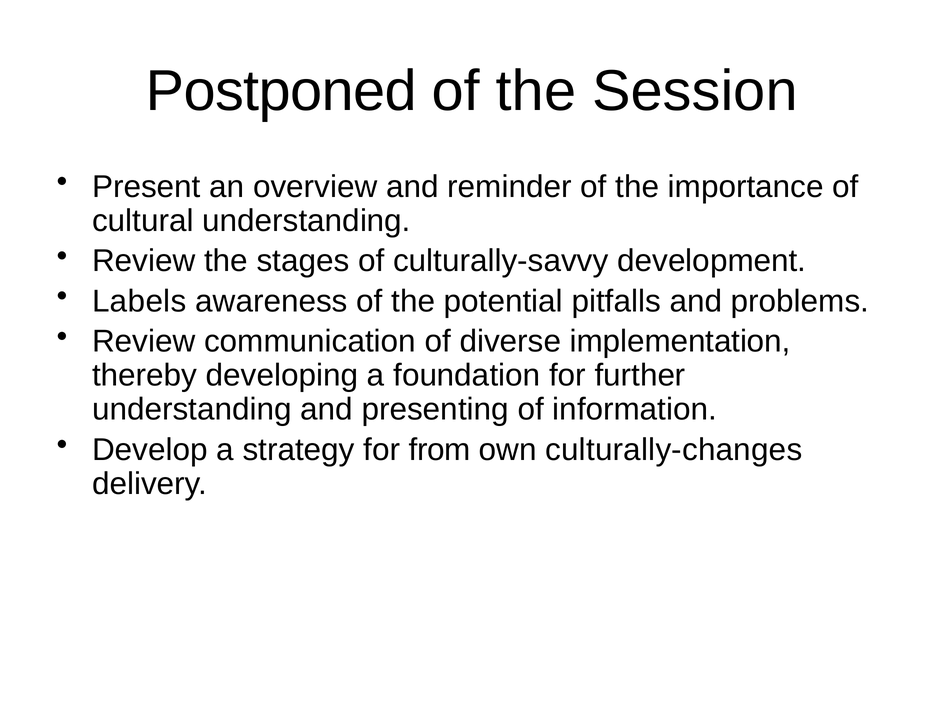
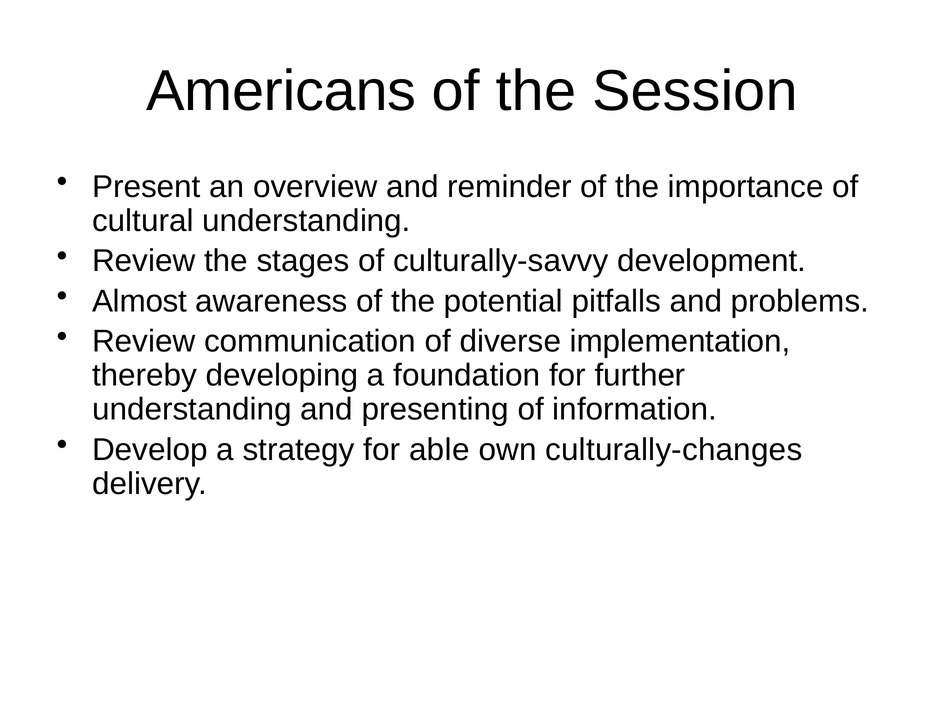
Postponed: Postponed -> Americans (281, 91)
Labels: Labels -> Almost (140, 302)
from: from -> able (439, 450)
